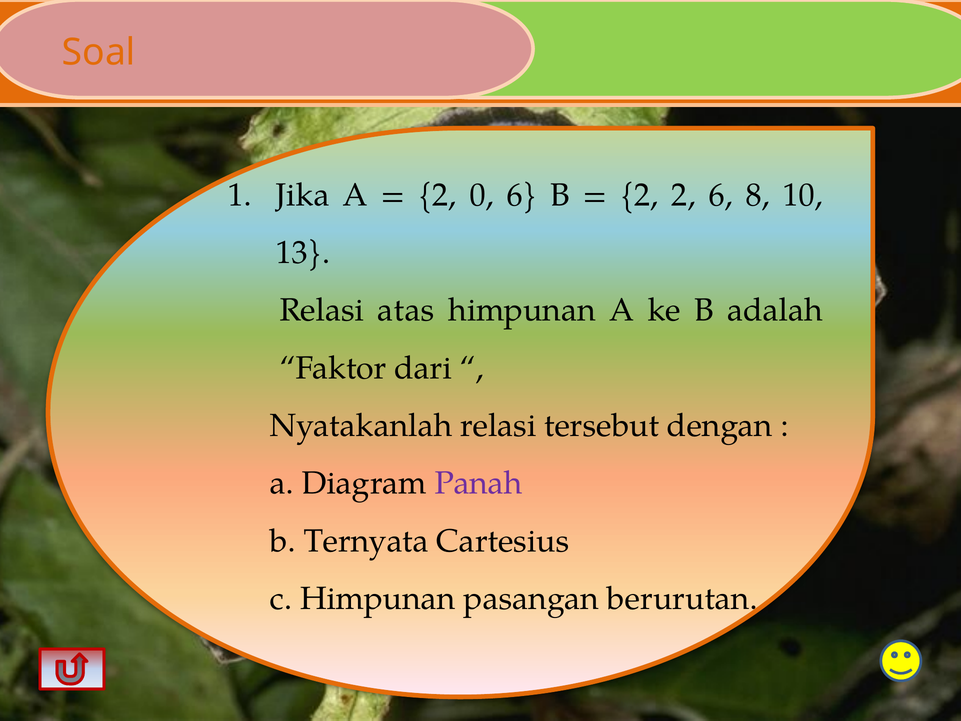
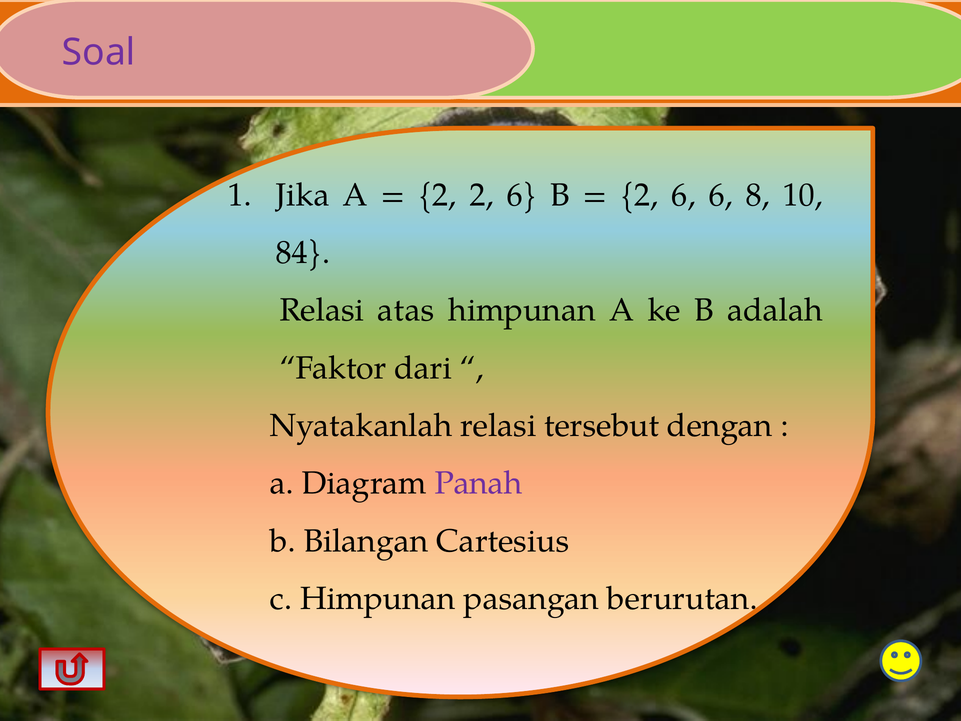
Soal colour: orange -> purple (99, 52)
2 0: 0 -> 2 (482, 195)
2: 2 -> 6 (684, 195)
13: 13 -> 84 (303, 253)
Ternyata: Ternyata -> Bilangan (366, 541)
